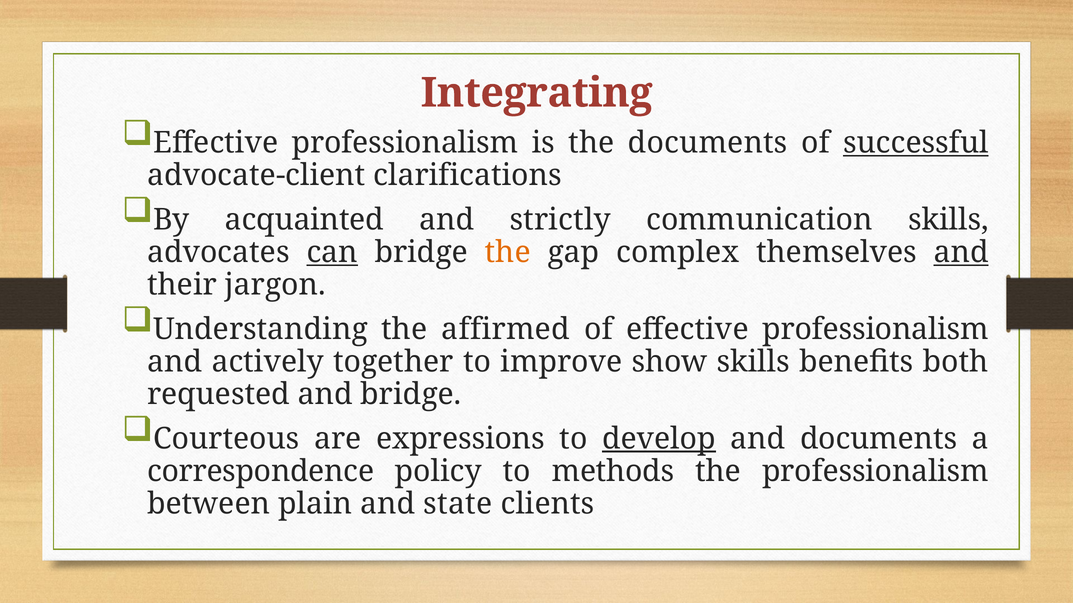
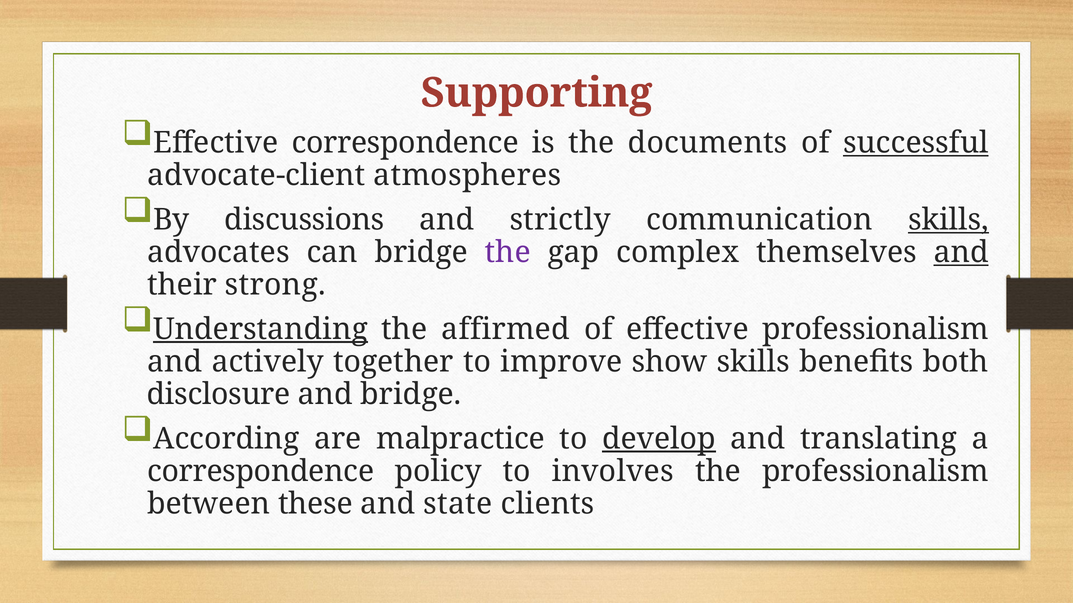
Integrating: Integrating -> Supporting (537, 93)
professionalism: professionalism -> correspondence (405, 143)
clarifications: clarifications -> atmospheres (467, 176)
acquainted: acquainted -> discussions (304, 220)
skills underline: none -> present (948, 220)
can underline: present -> none (332, 253)
the colour: orange -> purple (508, 253)
jargon: jargon -> strong (275, 285)
Understanding underline: none -> present (261, 329)
requested: requested -> disclosure (219, 395)
Courteous: Courteous -> According (226, 439)
expressions: expressions -> malpractice (461, 439)
and documents: documents -> translating (879, 439)
methods: methods -> involves (613, 472)
plain: plain -> these (315, 504)
